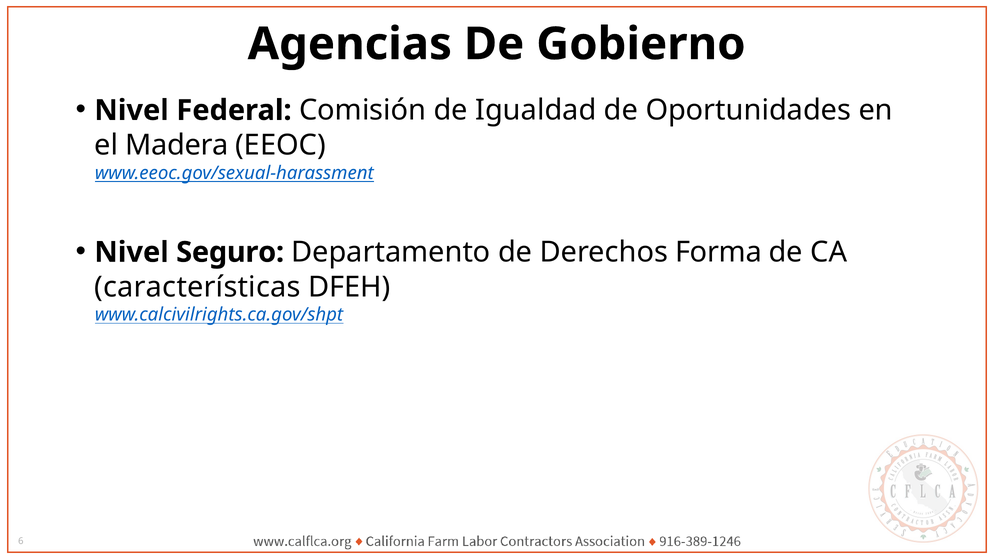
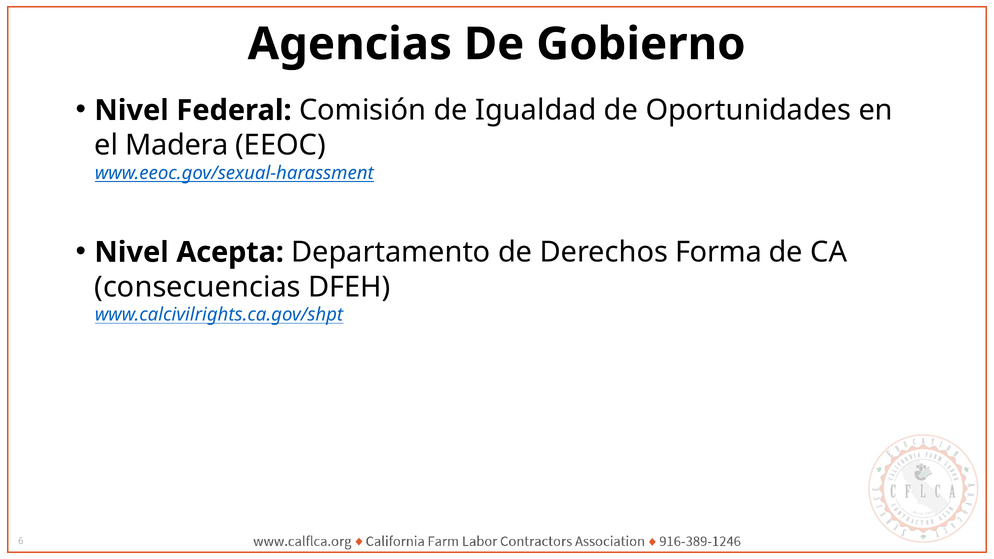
Seguro: Seguro -> Acepta (230, 252)
características: características -> consecuencias (198, 287)
